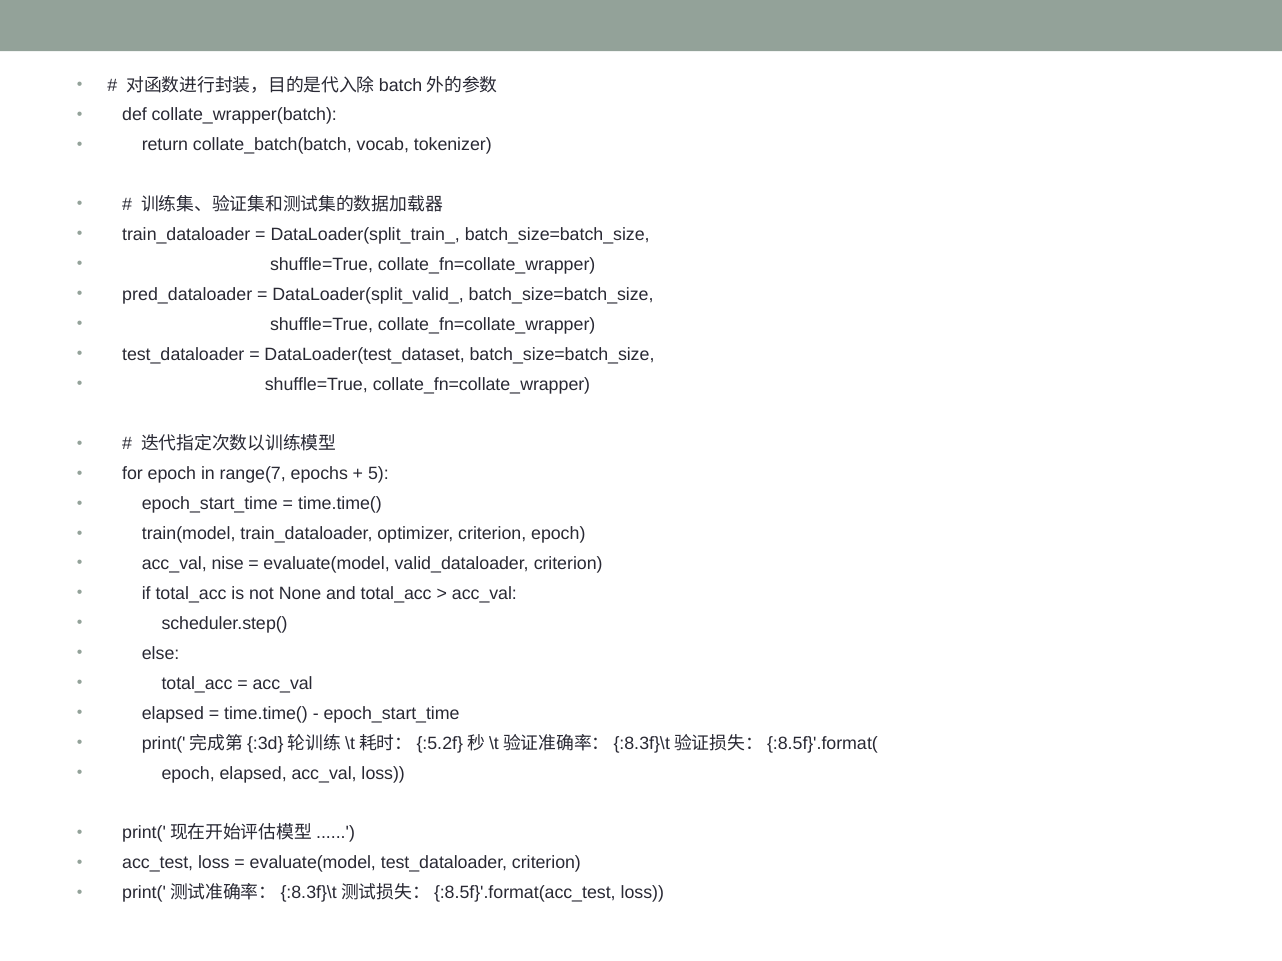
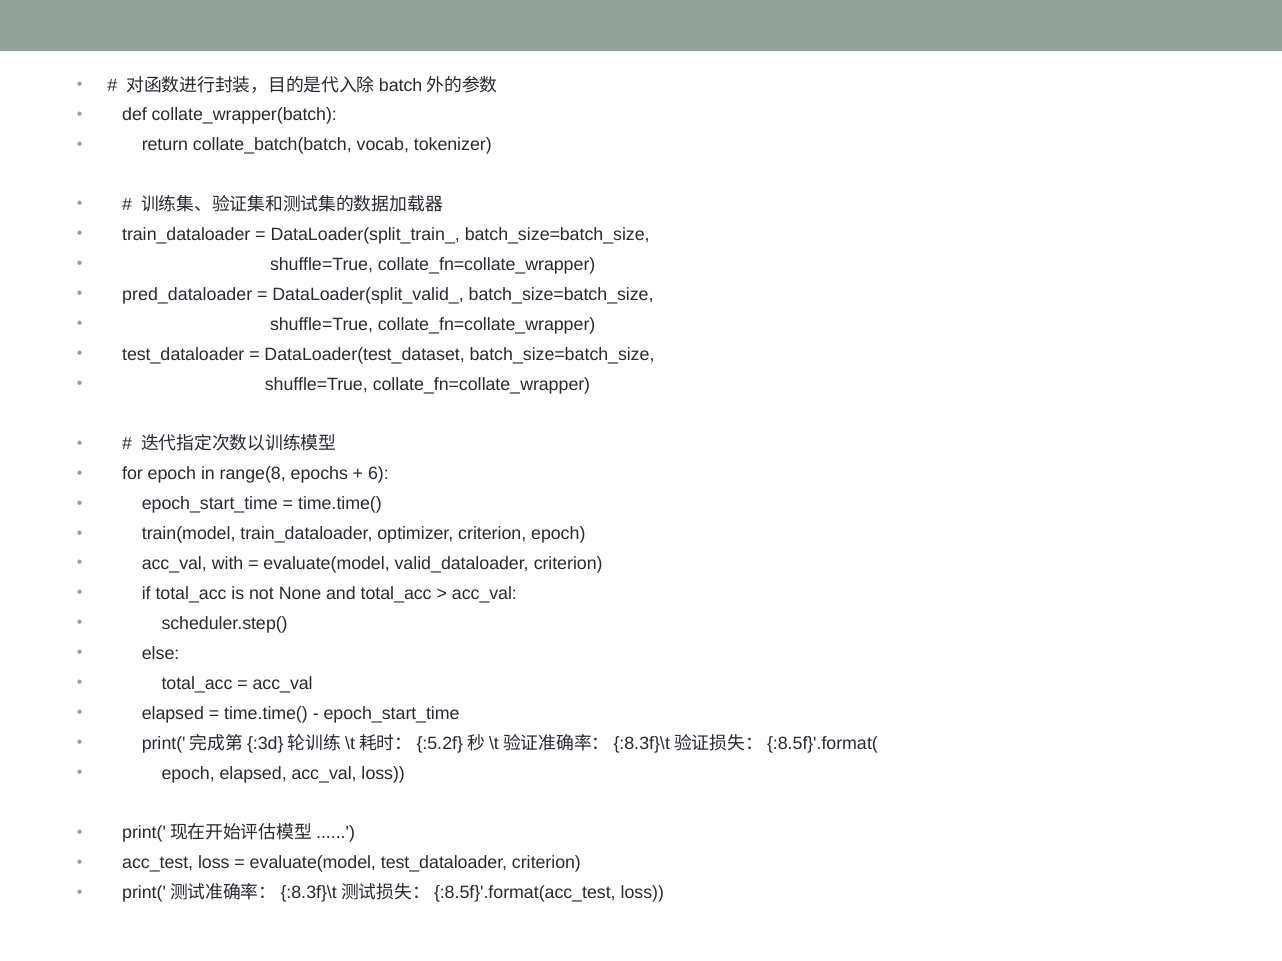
range(7: range(7 -> range(8 (253, 474)
5: 5 -> 6 (378, 474)
nise: nise -> with (228, 564)
